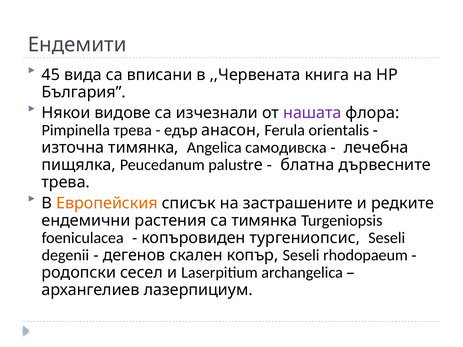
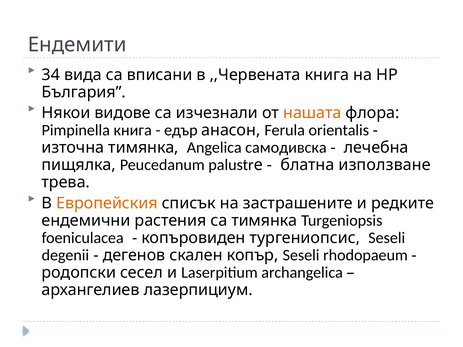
45: 45 -> 34 (51, 75)
нашата colour: purple -> orange (312, 113)
Pimpinella трева: трева -> книга (133, 130)
дървесните: дървесните -> използване (385, 165)
